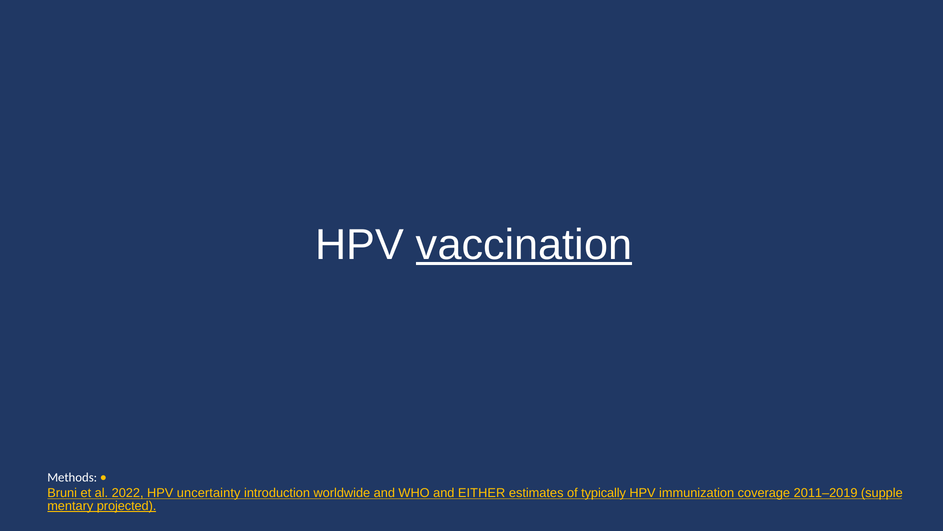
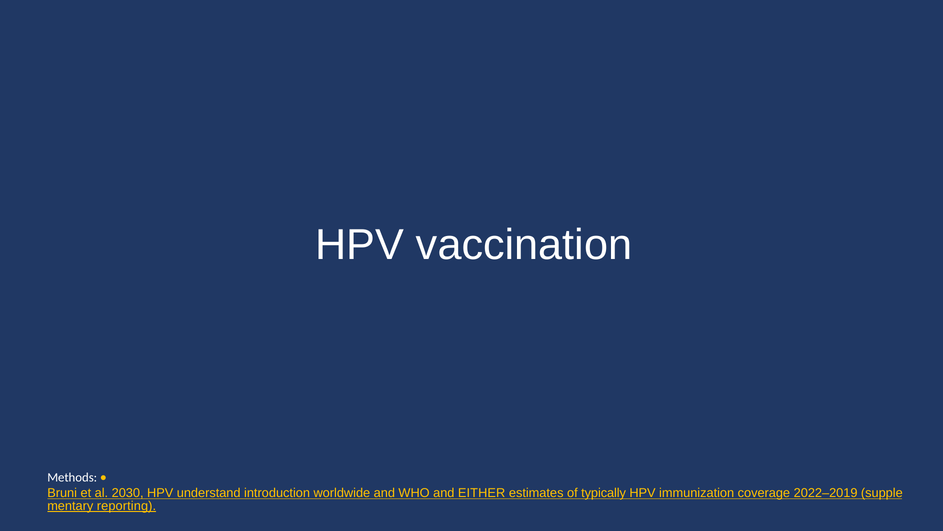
vaccination underline: present -> none (524, 245)
2022: 2022 -> 2030 (128, 492)
uncertainty: uncertainty -> understand (209, 492)
2011–2019: 2011–2019 -> 2022–2019 (826, 492)
projected: projected -> reporting (126, 505)
